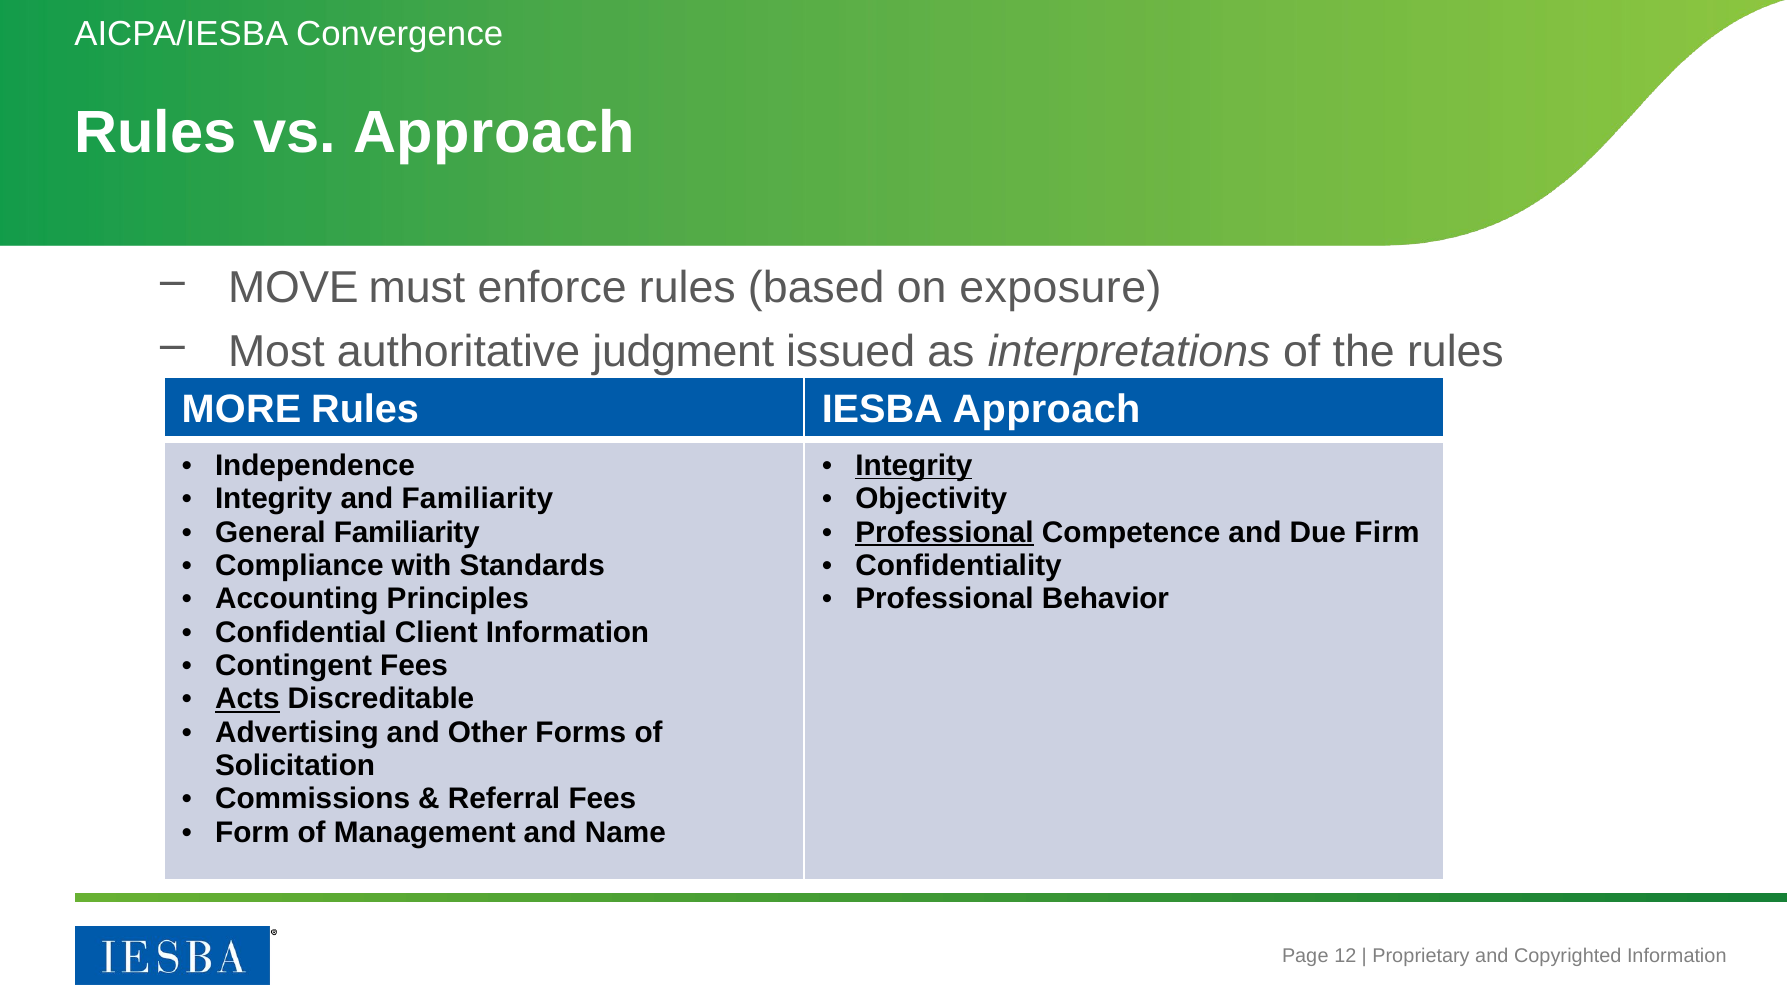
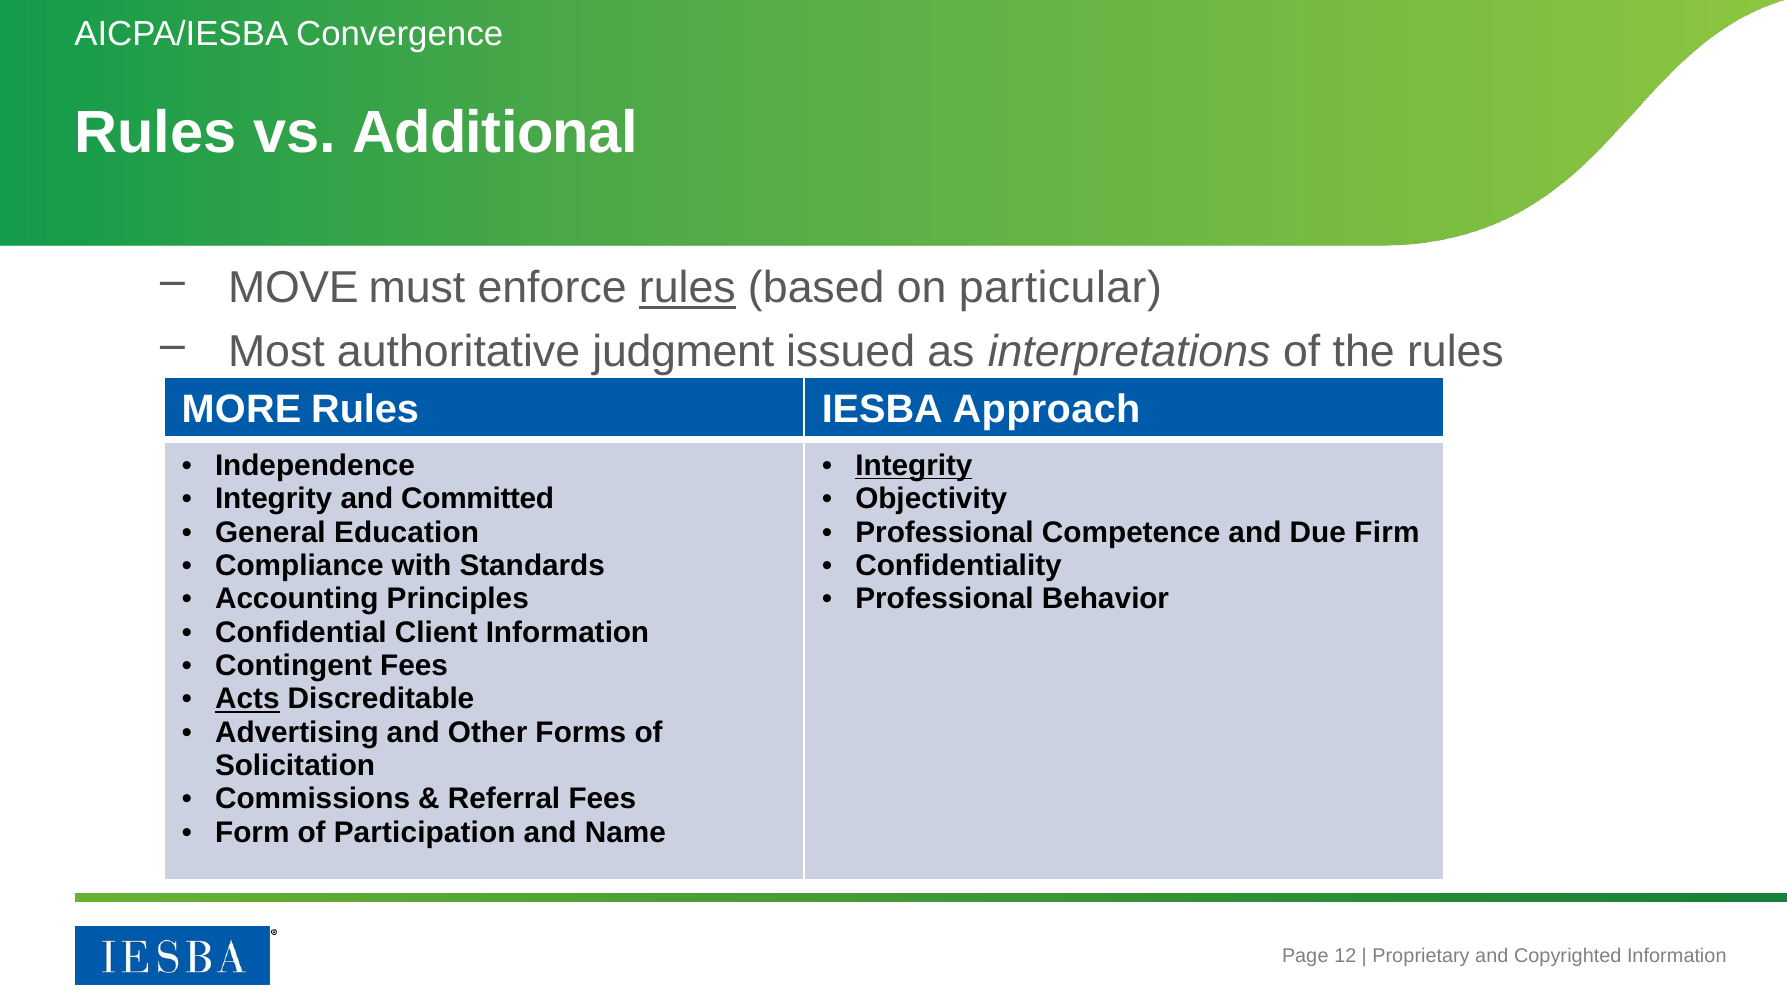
vs Approach: Approach -> Additional (495, 133)
rules underline: none -> present (687, 288)
exposure: exposure -> particular (1060, 288)
and Familiarity: Familiarity -> Committed (478, 499)
General Familiarity: Familiarity -> Education (407, 532)
Professional underline: present -> none (945, 532)
Management: Management -> Participation (425, 833)
